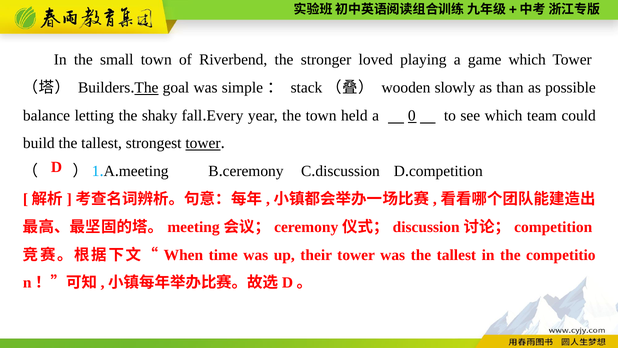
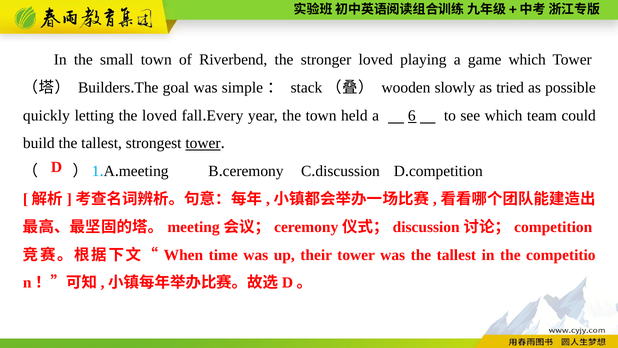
The underline: present -> none (146, 88)
than: than -> tried (510, 88)
balance: balance -> quickly (46, 115)
the shaky: shaky -> loved (160, 115)
0: 0 -> 6 (412, 115)
